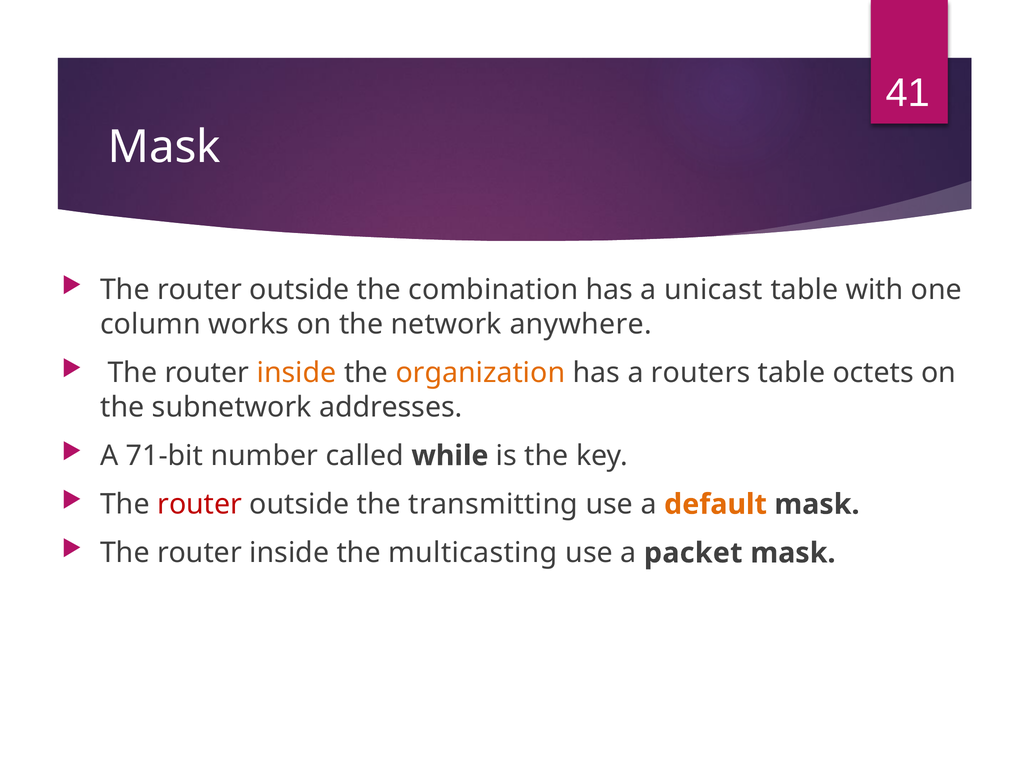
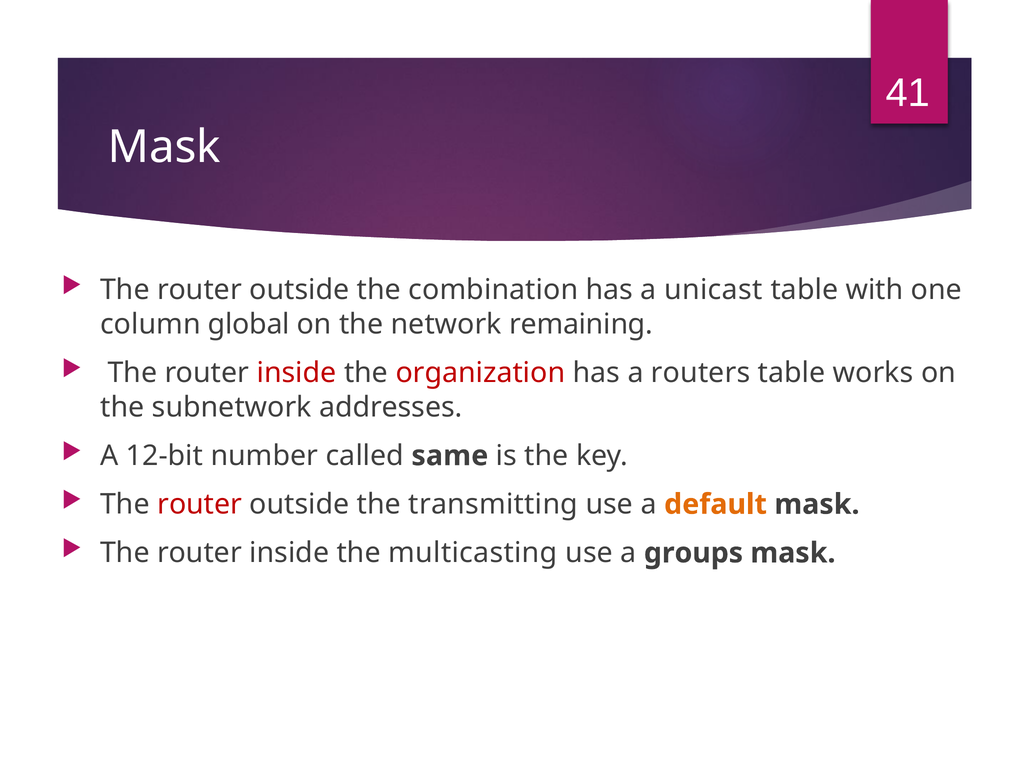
works: works -> global (249, 324)
anywhere: anywhere -> remaining (581, 324)
inside colour: orange -> red (297, 373)
organization colour: orange -> red (480, 373)
octets: octets -> works (873, 373)
71-bit: 71-bit -> 12-bit (165, 456)
while: while -> same (450, 456)
packet: packet -> groups (693, 553)
